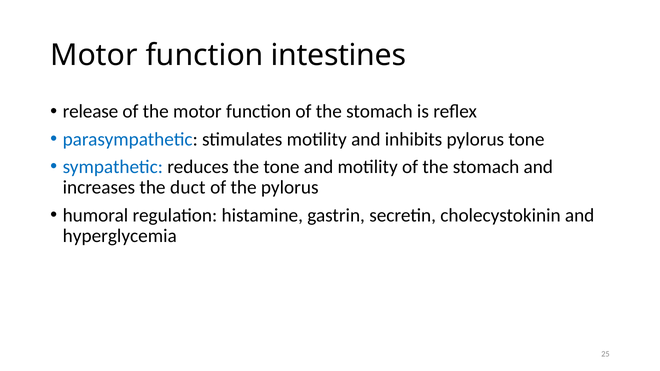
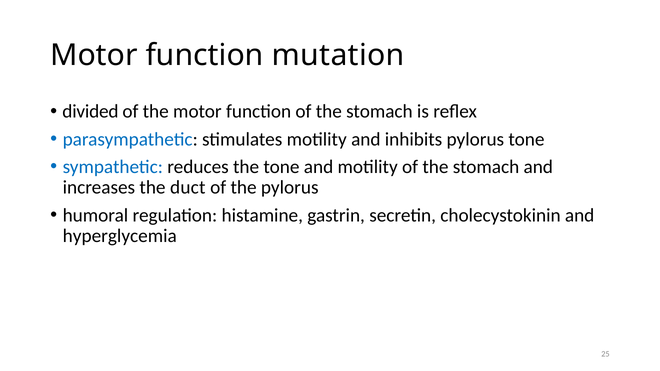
intestines: intestines -> mutation (338, 55)
release: release -> divided (90, 112)
